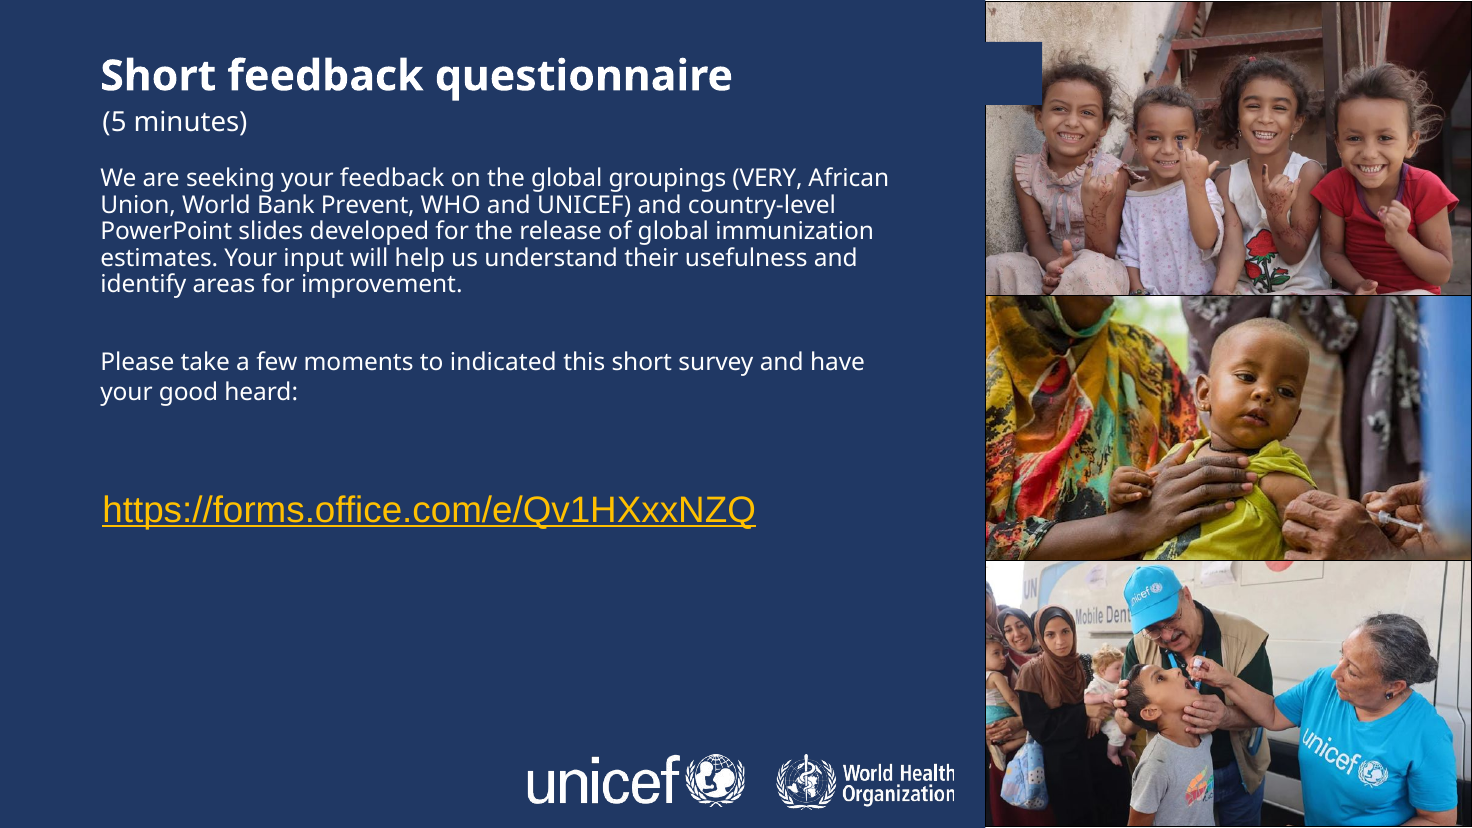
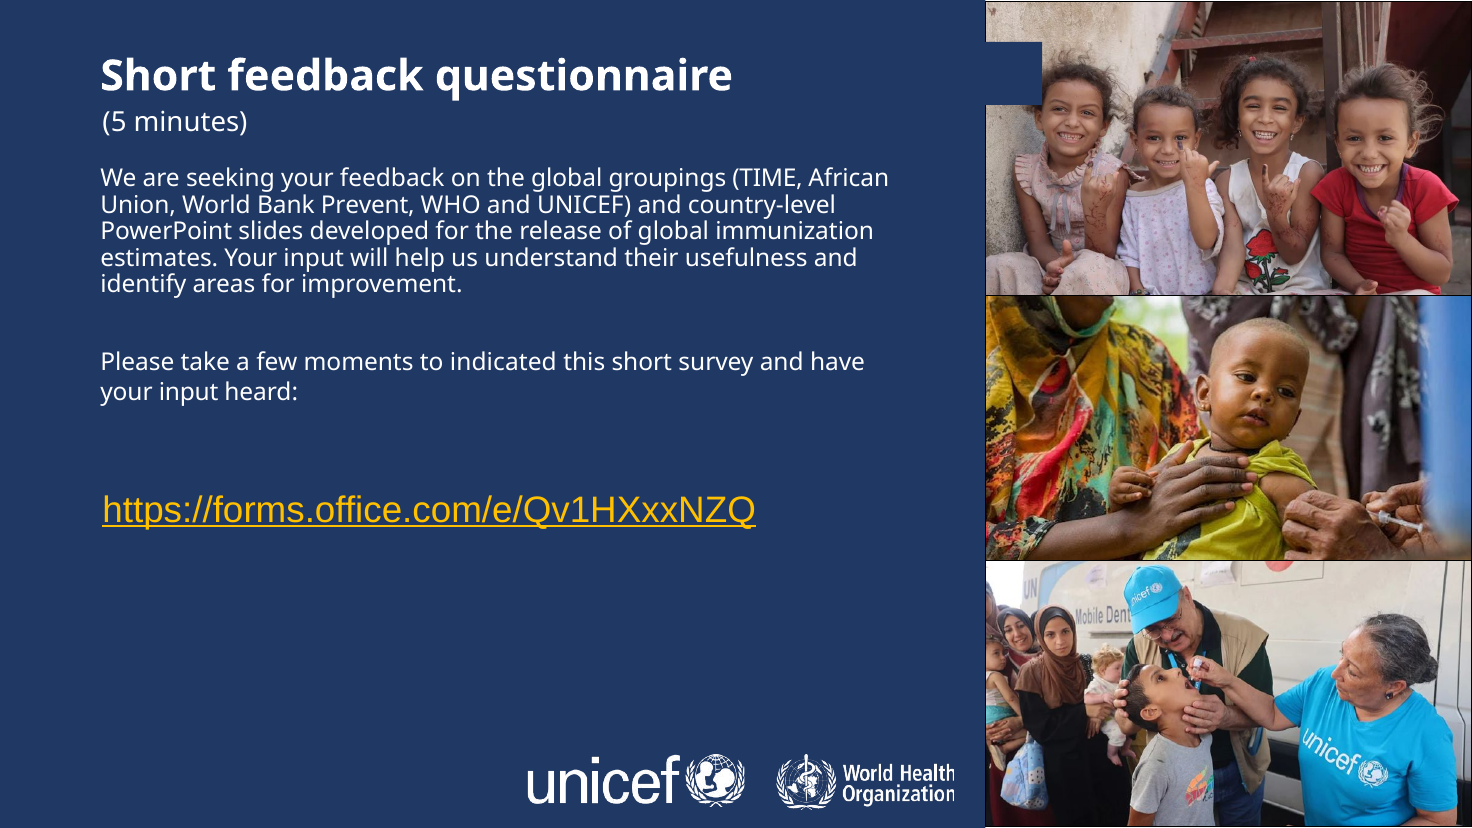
VERY: VERY -> TIME (768, 179)
good: good -> input (189, 392)
